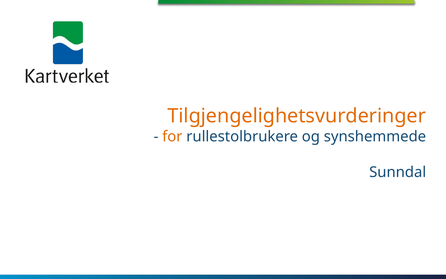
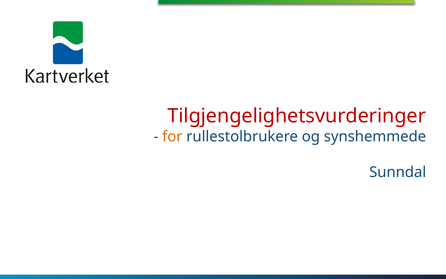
Tilgjengelighetsvurderinger colour: orange -> red (297, 116)
